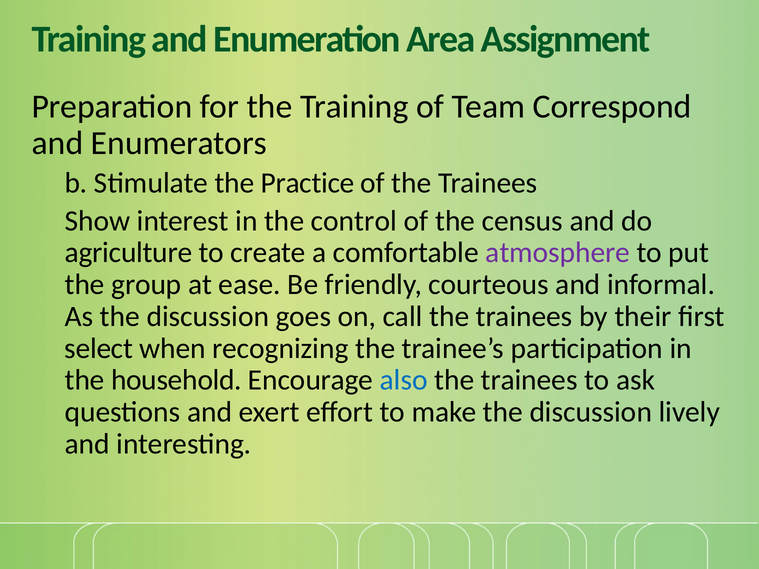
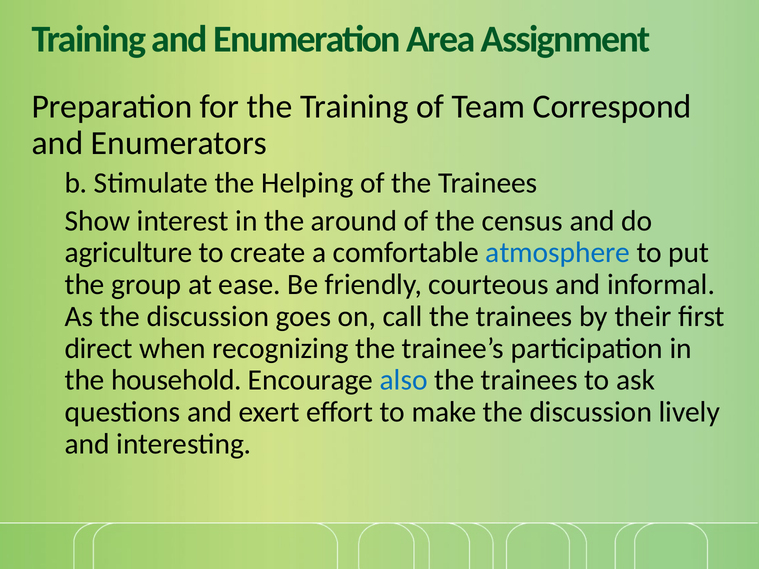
Practice: Practice -> Helping (307, 183)
control: control -> around (354, 221)
atmosphere colour: purple -> blue (558, 253)
select: select -> direct (99, 348)
